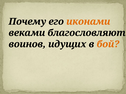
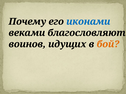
иконами colour: orange -> blue (88, 22)
